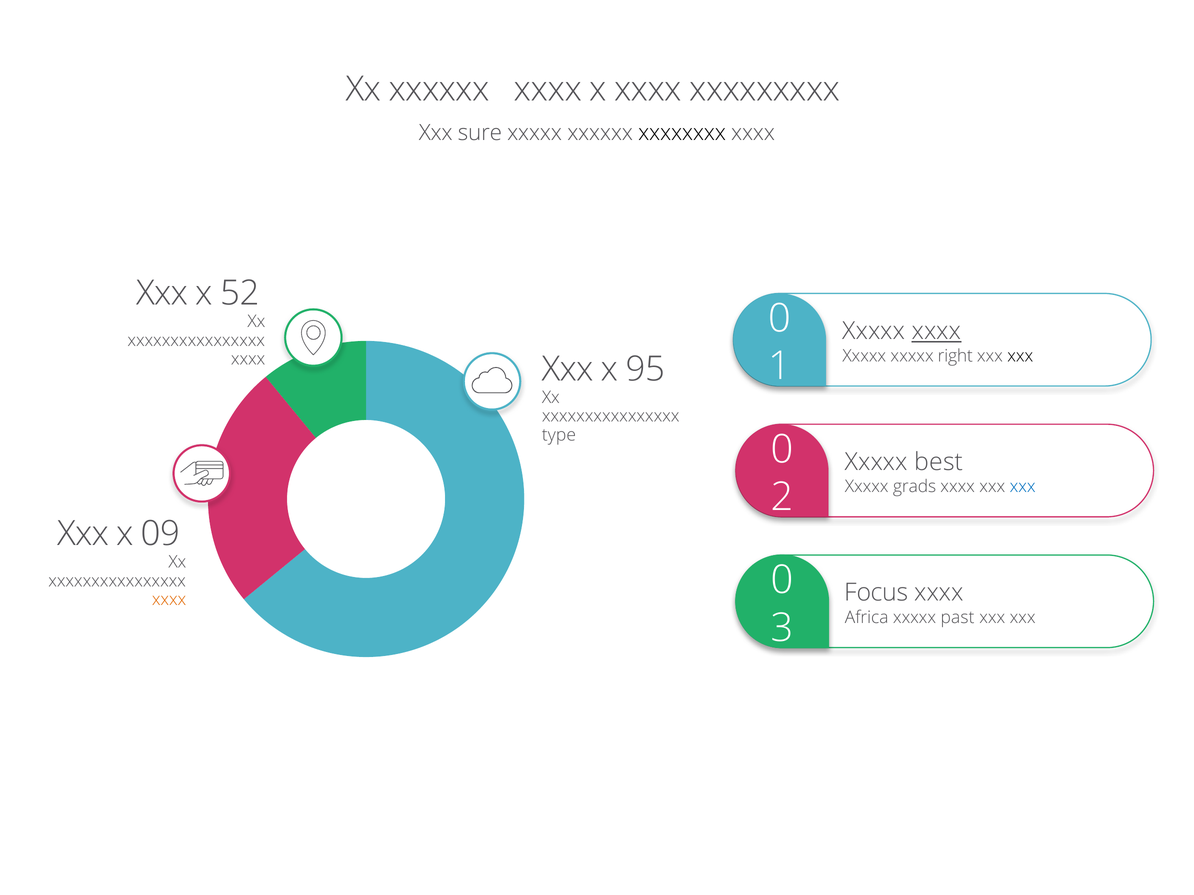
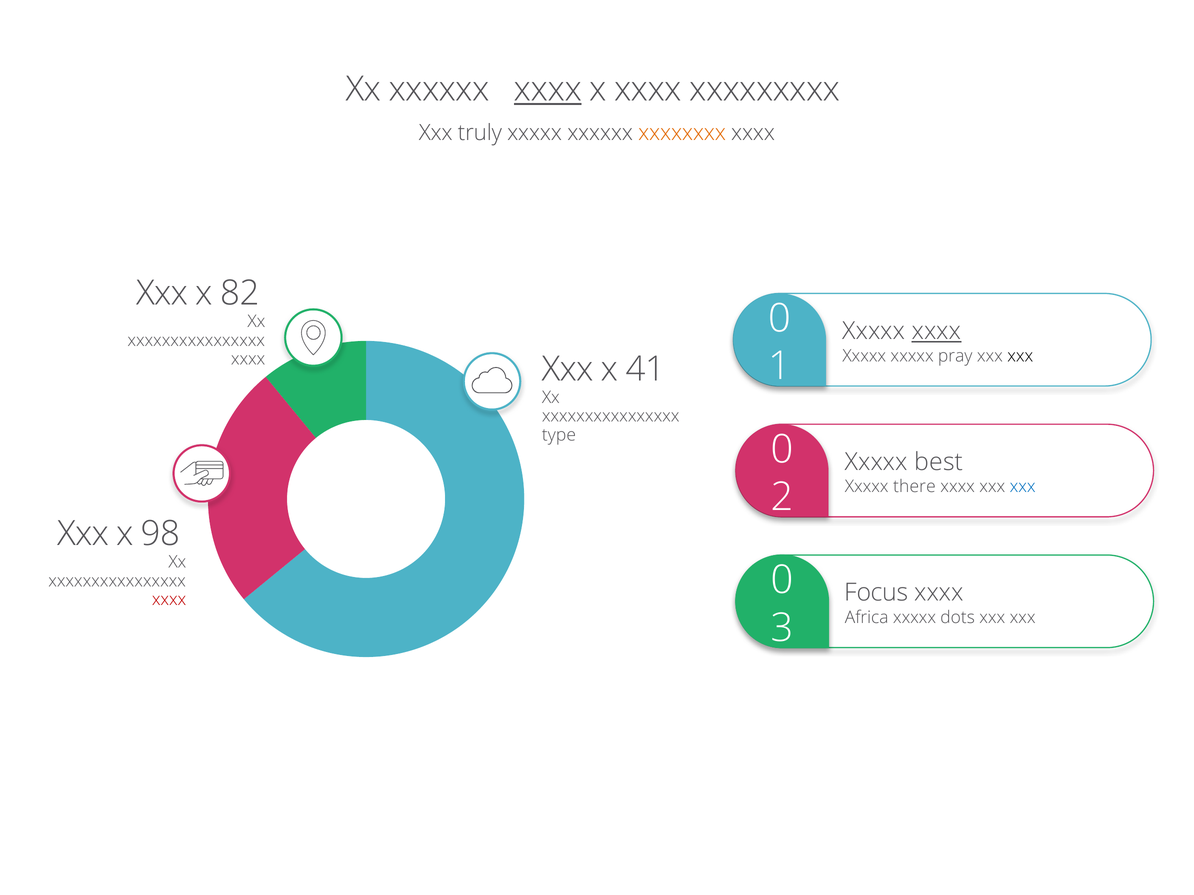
xxxx underline: none -> present (548, 89)
sure: sure -> truly (480, 133)
xxxxxxxx colour: black -> orange (682, 133)
52: 52 -> 82 (240, 293)
right: right -> pray (955, 356)
95: 95 -> 41 (645, 369)
grads: grads -> there (914, 487)
09: 09 -> 98 (161, 534)
xxxx colour: orange -> red (169, 600)
past: past -> dots (958, 618)
